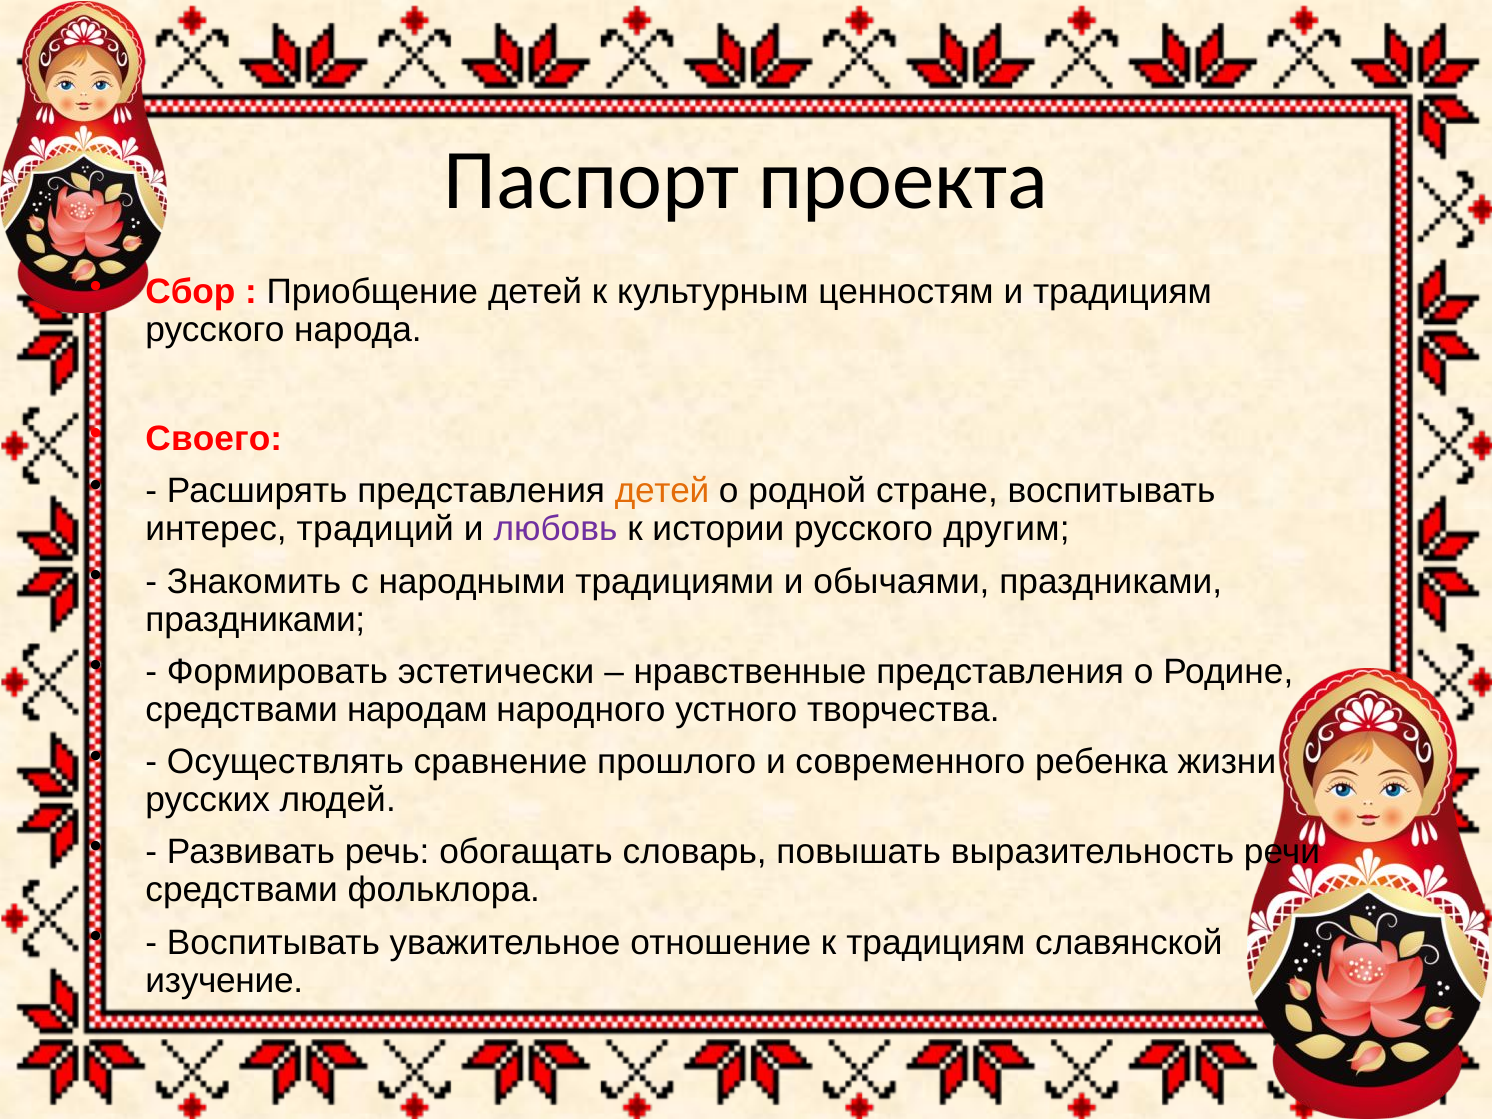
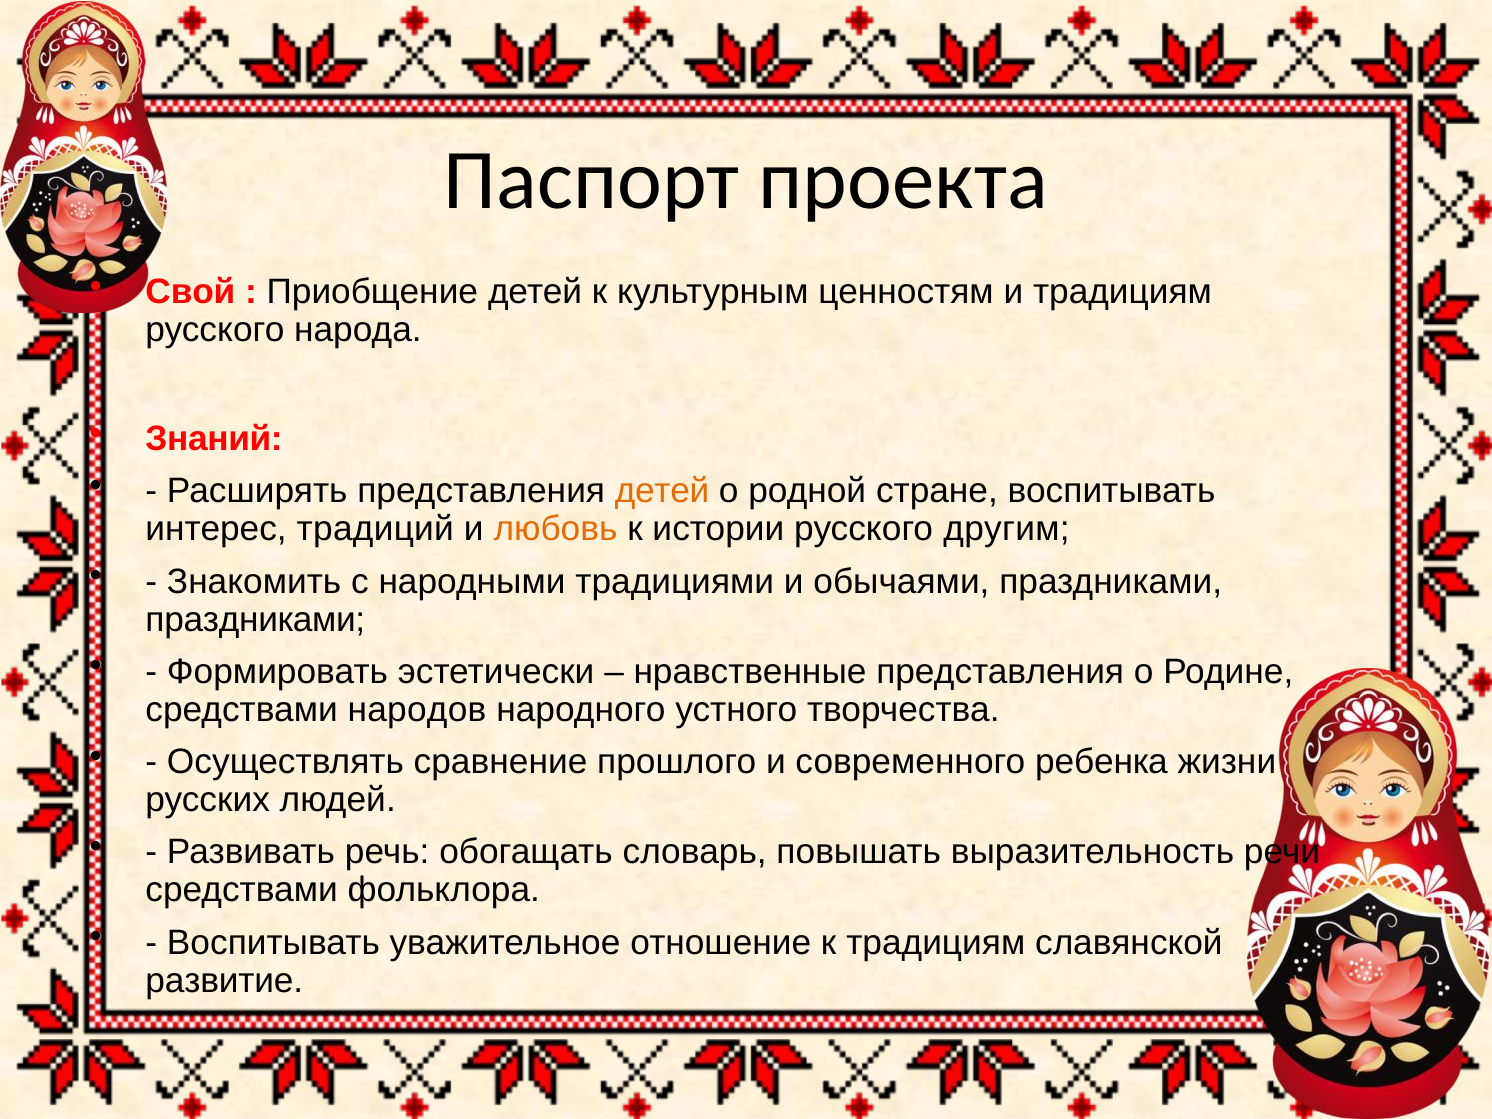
Сбор: Сбор -> Свой (190, 292)
Своего: Своего -> Знаний (214, 439)
любовь colour: purple -> orange (555, 529)
народам: народам -> народов (417, 710)
изучение: изучение -> развитие (224, 981)
